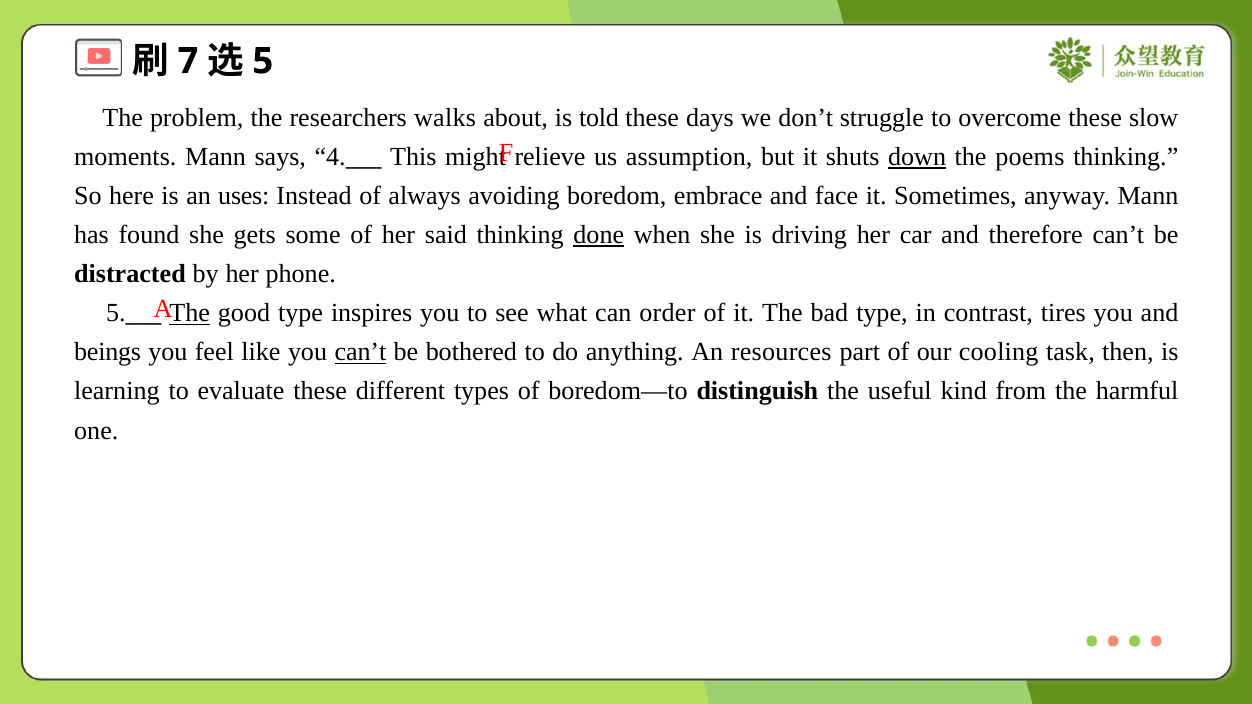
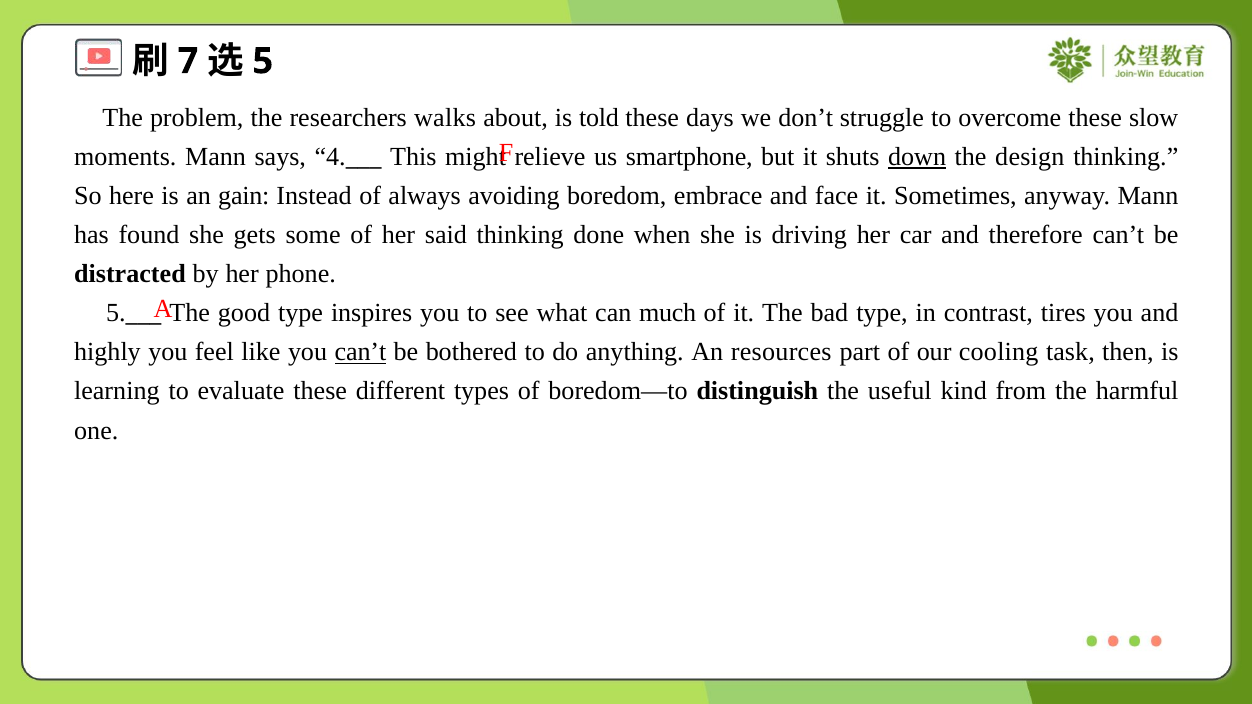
assumption: assumption -> smartphone (689, 157)
poems: poems -> design (1030, 157)
uses: uses -> gain (244, 196)
done underline: present -> none (599, 235)
The underline: present -> none (190, 313)
order: order -> much (668, 313)
beings: beings -> highly (107, 352)
